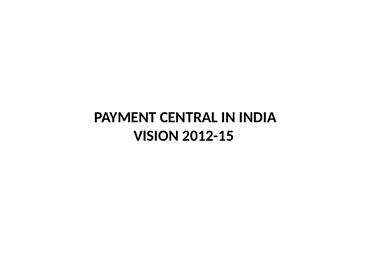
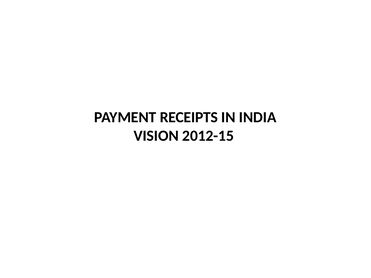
CENTRAL: CENTRAL -> RECEIPTS (189, 117)
